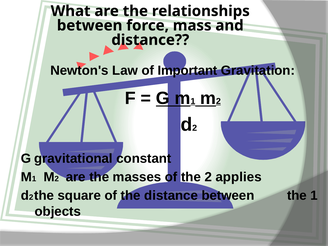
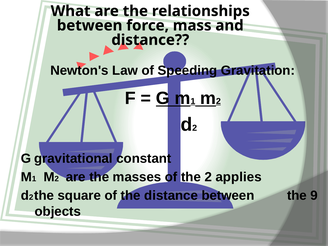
Important: Important -> Speeding (187, 71)
the 1: 1 -> 9 (314, 196)
